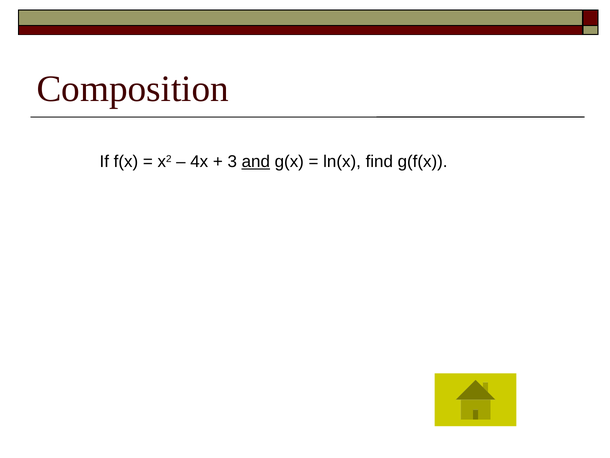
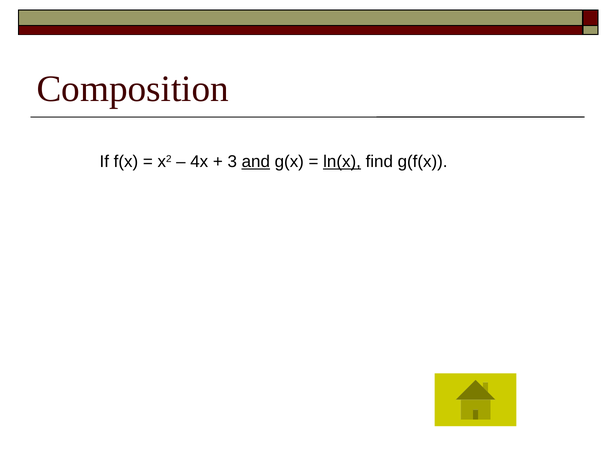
ln(x underline: none -> present (342, 161)
